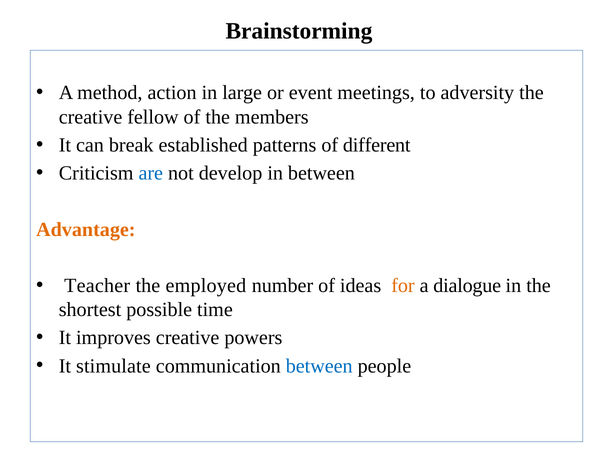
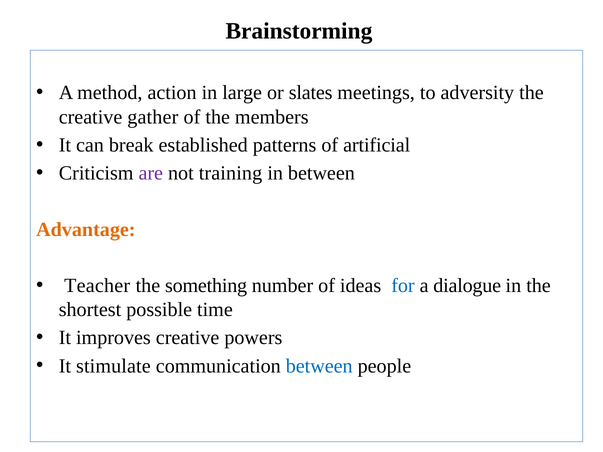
event: event -> slates (311, 93)
fellow: fellow -> gather (153, 117)
different: different -> artificial (377, 145)
are colour: blue -> purple (151, 173)
develop: develop -> training (230, 173)
employed: employed -> something (206, 286)
for colour: orange -> blue (403, 286)
